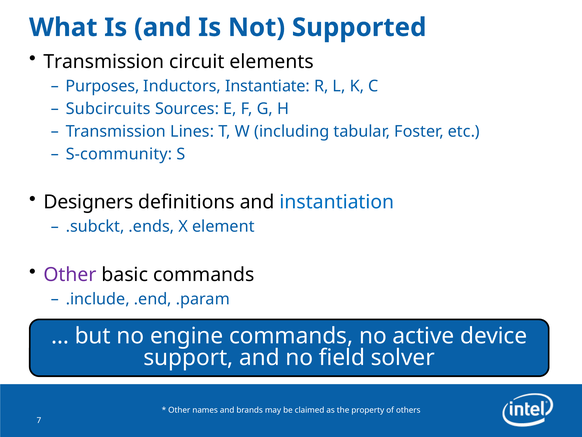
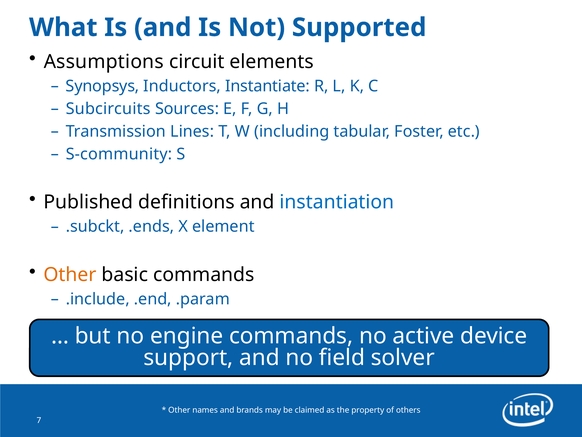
Transmission: Transmission -> Assumptions (104, 62)
Purposes: Purposes -> Synopsys (102, 86)
Designers: Designers -> Published (88, 202)
Other colour: purple -> orange (70, 274)
